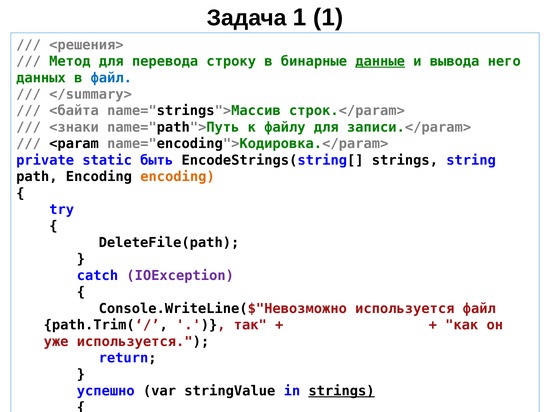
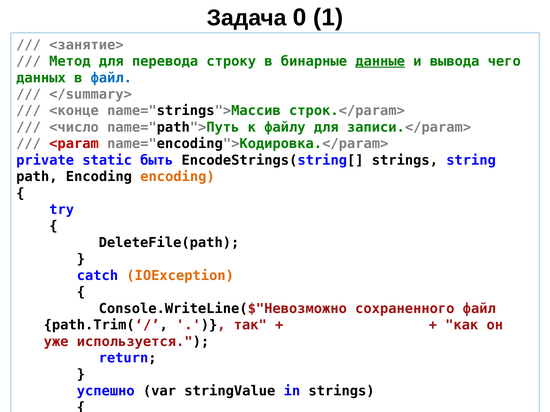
Задача 1: 1 -> 0 (300, 18)
<решения>: <решения> -> <занятие> (86, 45)
него: него -> чего (504, 61)
<байта: <байта -> <конце (74, 111)
<знаки: <знаки -> <число (74, 127)
<param colour: black -> red (74, 144)
IOException colour: purple -> orange (180, 276)
Console.WriteLine($"Невозможно используется: используется -> сохраненного (405, 309)
strings underline: present -> none (342, 391)
